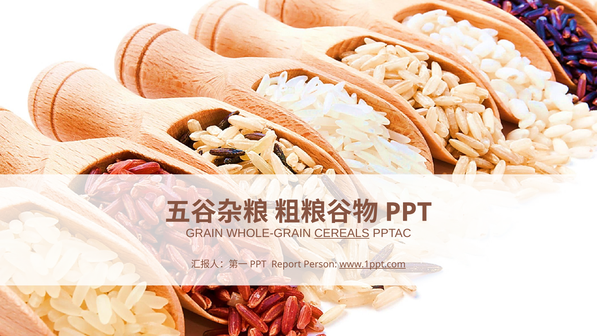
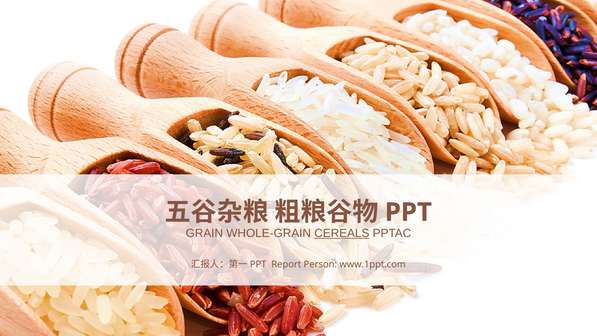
www.1ppt.com underline: present -> none (373, 264)
